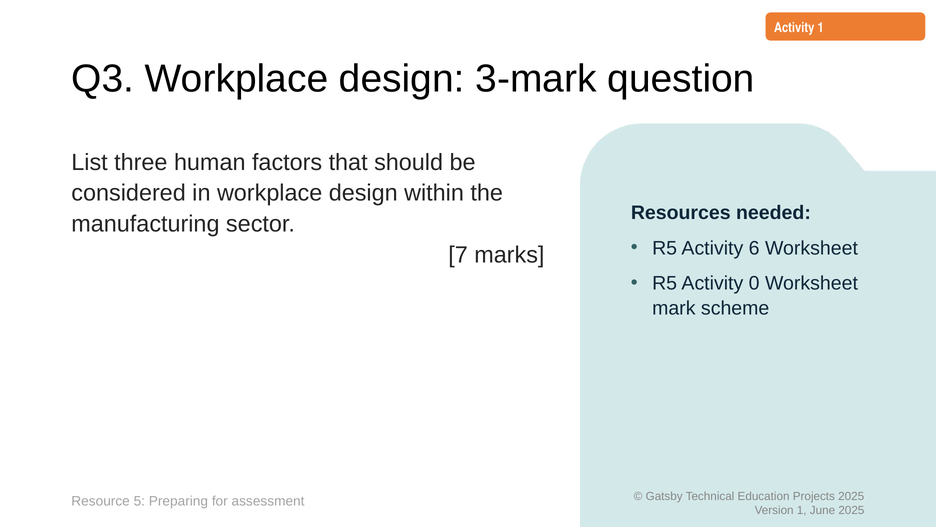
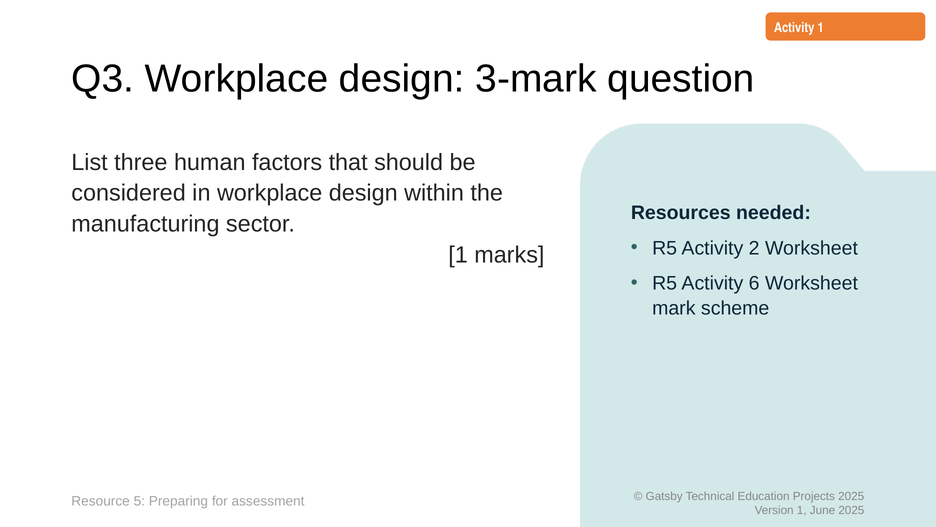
6: 6 -> 2 (754, 248)
7: 7 -> 1 (458, 255)
0: 0 -> 6 (754, 283)
